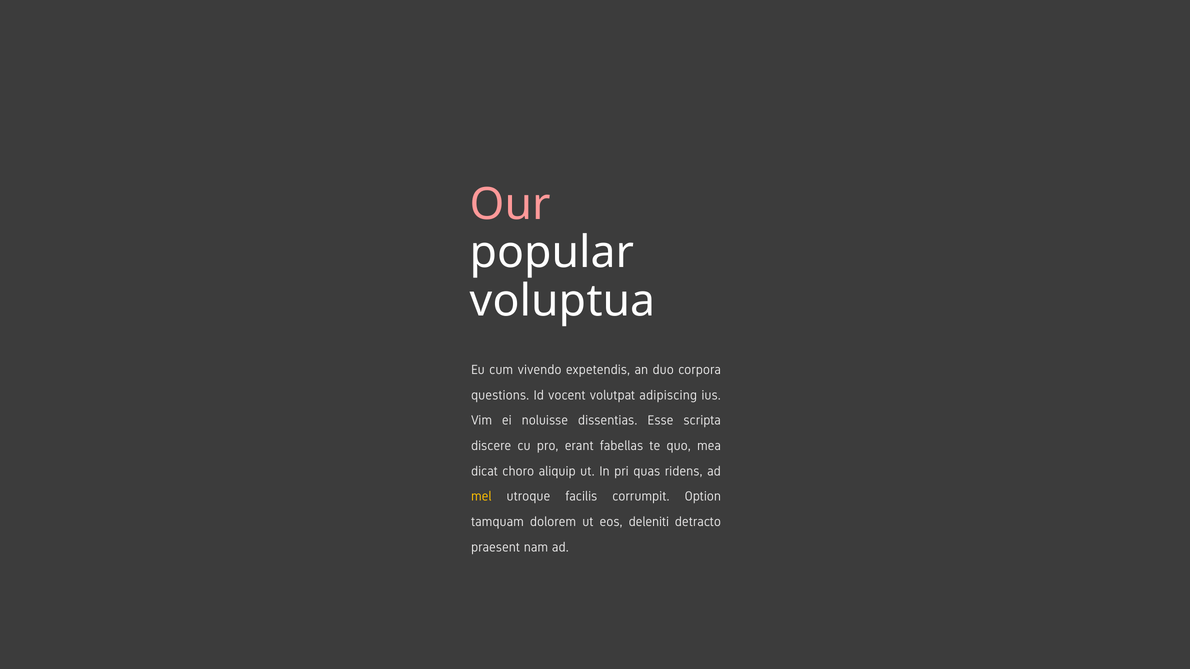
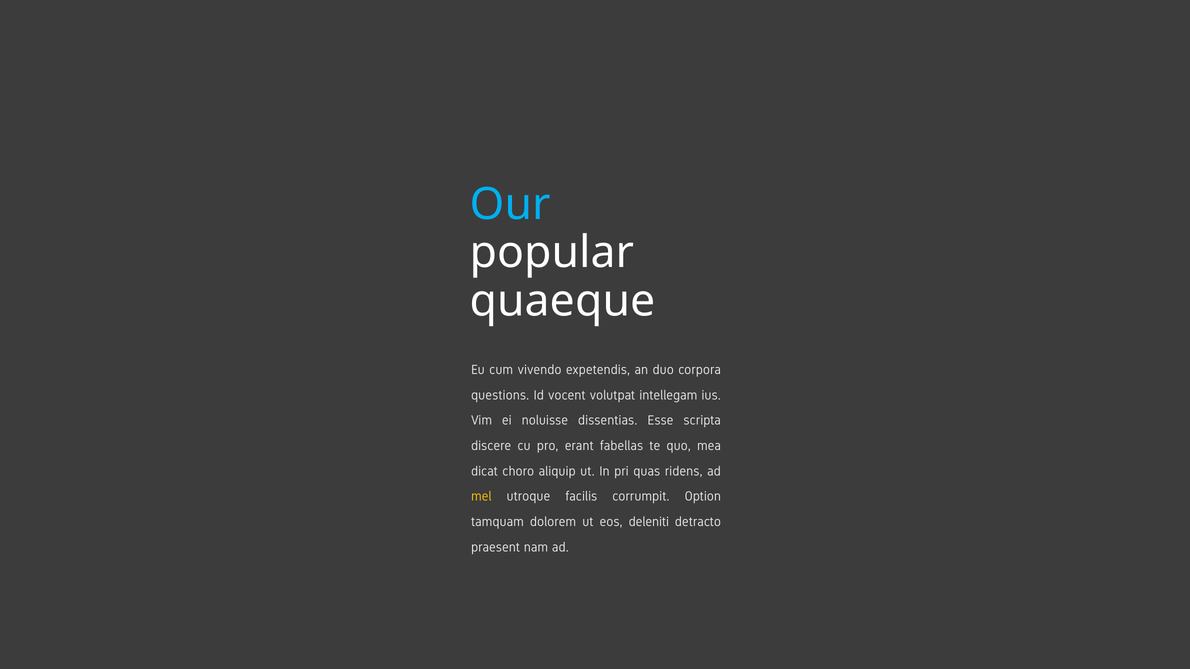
Our colour: pink -> light blue (510, 205)
voluptua: voluptua -> quaeque (563, 301)
adipiscing: adipiscing -> intellegam (668, 395)
